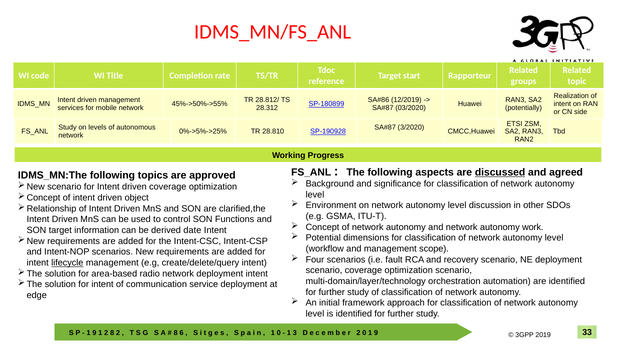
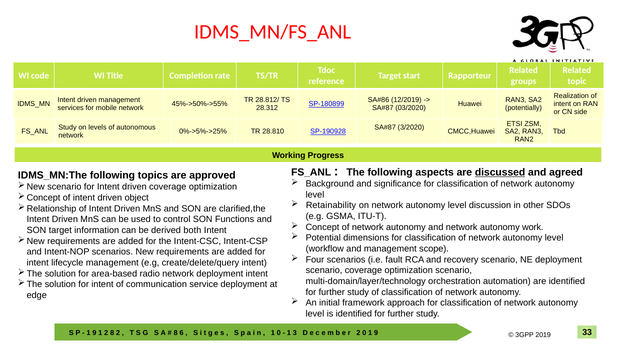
Environment: Environment -> Retainability (331, 206)
date: date -> both (192, 230)
lifecycle underline: present -> none (67, 263)
